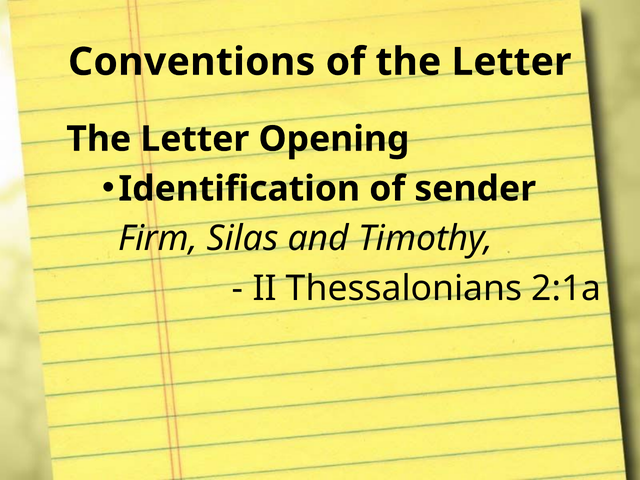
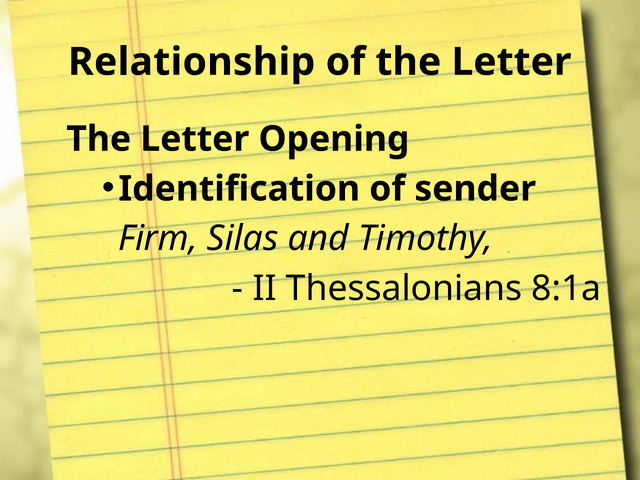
Conventions: Conventions -> Relationship (192, 62)
2:1a: 2:1a -> 8:1a (566, 288)
